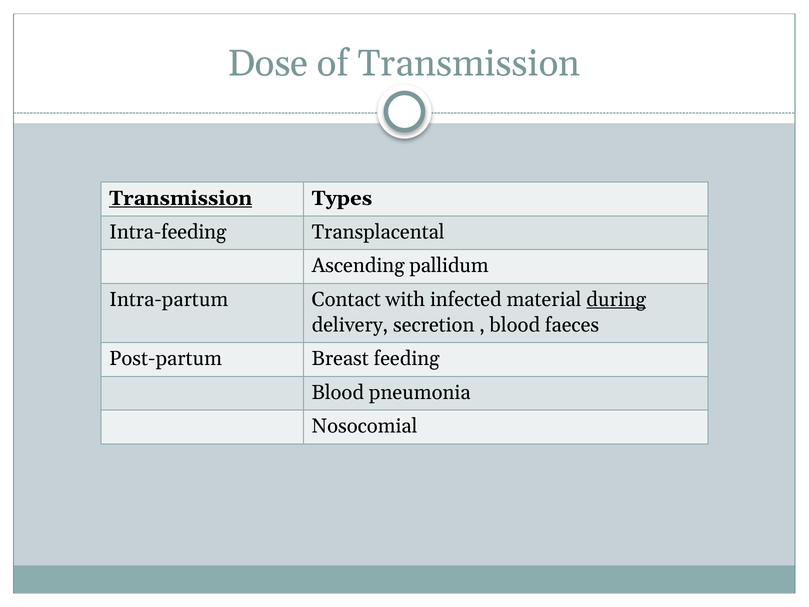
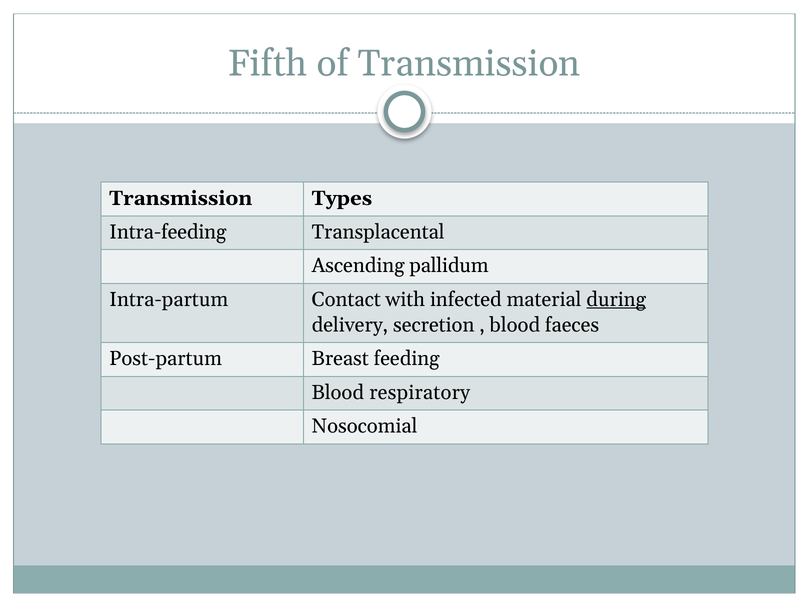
Dose: Dose -> Fifth (268, 64)
Transmission underline: present -> none (181, 198)
pneumonia: pneumonia -> respiratory (420, 392)
